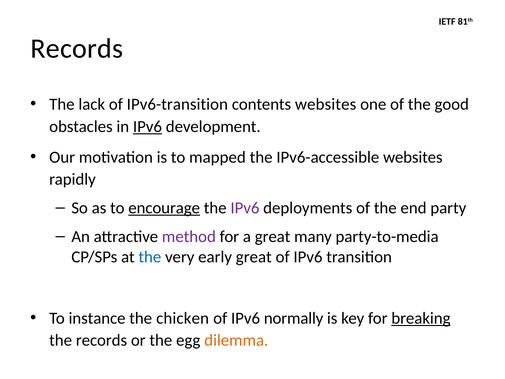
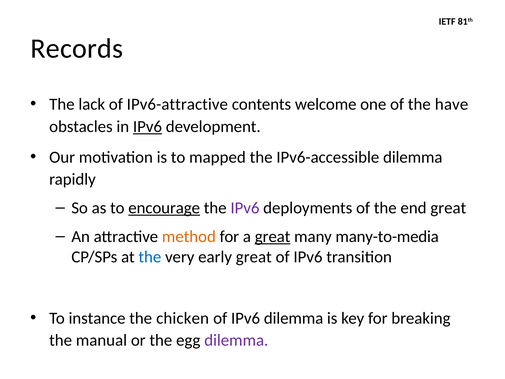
IPv6-transition: IPv6-transition -> IPv6-attractive (177, 104)
contents websites: websites -> welcome (326, 104)
good: good -> have (452, 104)
IPv6-accessible websites: websites -> dilemma (413, 157)
end party: party -> great (448, 208)
method colour: purple -> orange (189, 237)
great underline: none -> present (273, 237)
party-to-media: party-to-media -> many-to-media (387, 237)
IPv6 normally: normally -> dilemma (294, 318)
breaking underline: present -> none (421, 318)
the records: records -> manual (101, 340)
dilemma colour: orange -> purple (236, 340)
